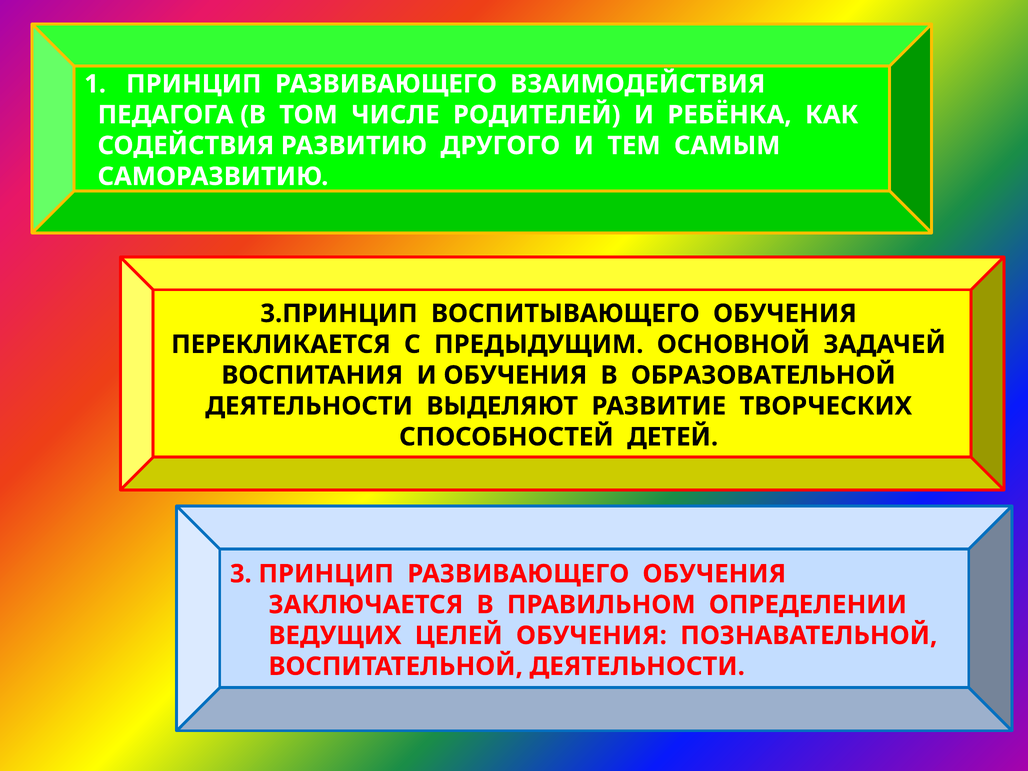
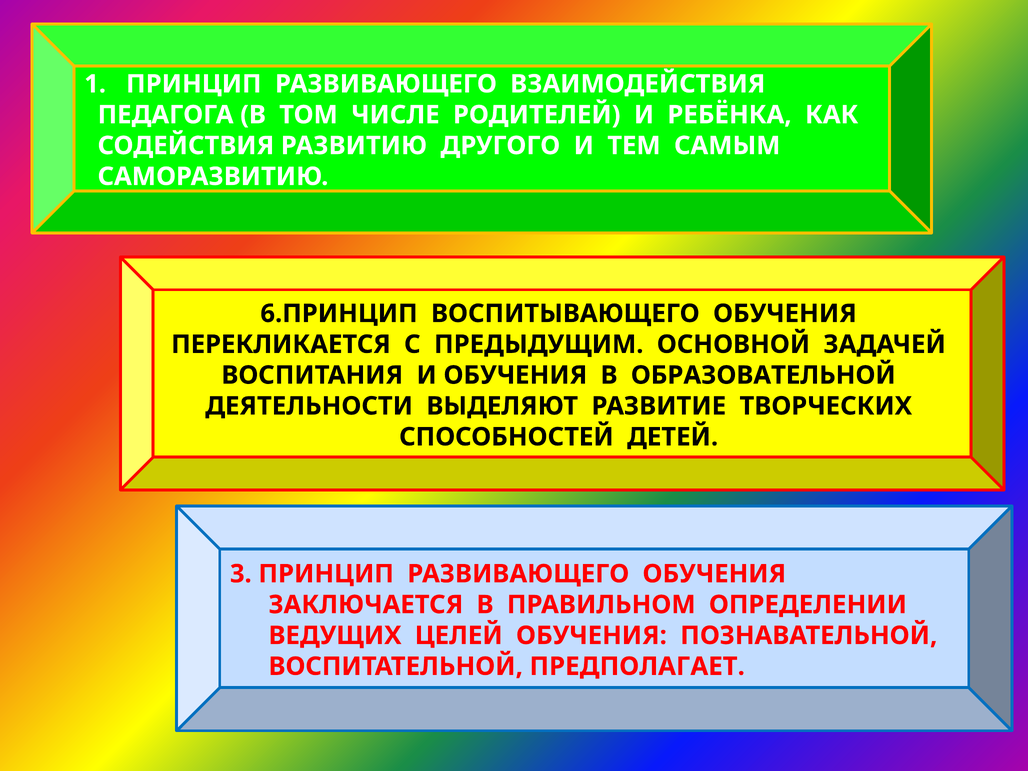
3.ПРИНЦИП: 3.ПРИНЦИП -> 6.ПРИНЦИП (339, 314)
ВОСПИТАТЕЛЬНОЙ ДЕЯТЕЛЬНОСТИ: ДЕЯТЕЛЬНОСТИ -> ПРЕДПОЛАГАЕТ (637, 666)
